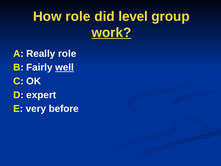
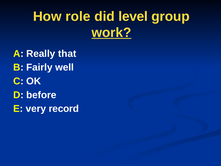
Really role: role -> that (67, 54)
well underline: present -> none (65, 67)
expert: expert -> before (41, 95)
before: before -> record (64, 109)
